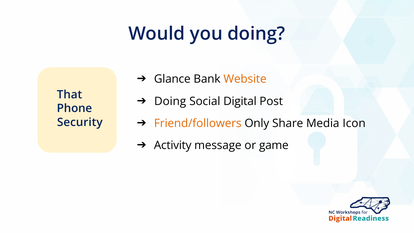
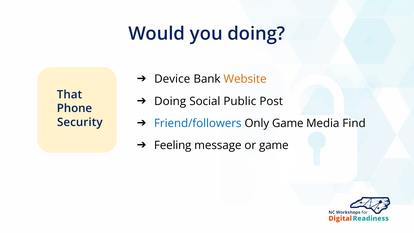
Glance: Glance -> Device (172, 79)
Digital: Digital -> Public (240, 101)
Friend/followers colour: orange -> blue (198, 123)
Only Share: Share -> Game (288, 123)
Icon: Icon -> Find (354, 123)
Activity: Activity -> Feeling (173, 145)
